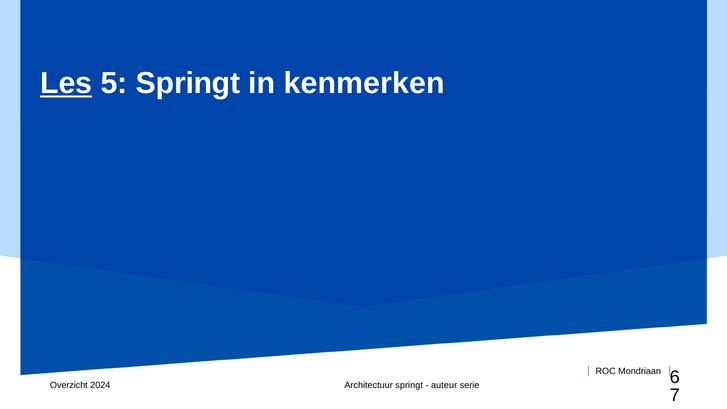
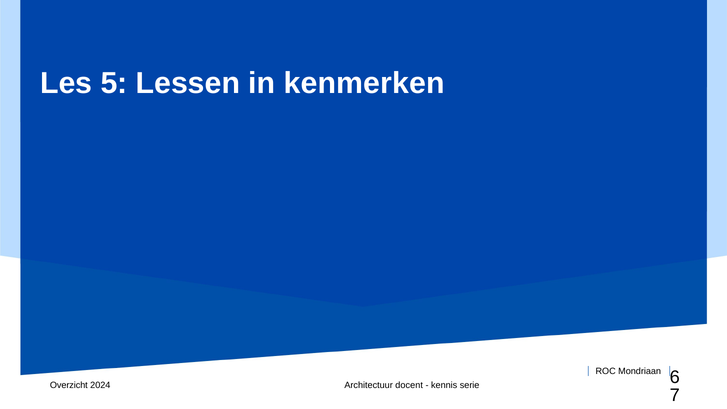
Les underline: present -> none (66, 83)
5 Springt: Springt -> Lessen (188, 83)
Architectuur springt: springt -> docent (409, 385)
auteur: auteur -> kennis (444, 385)
